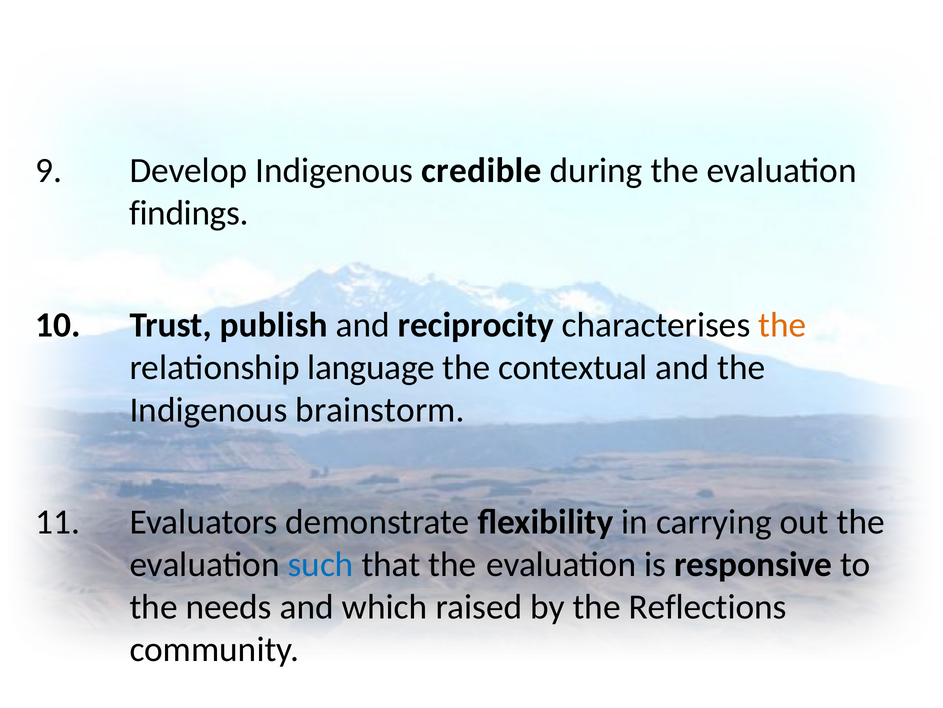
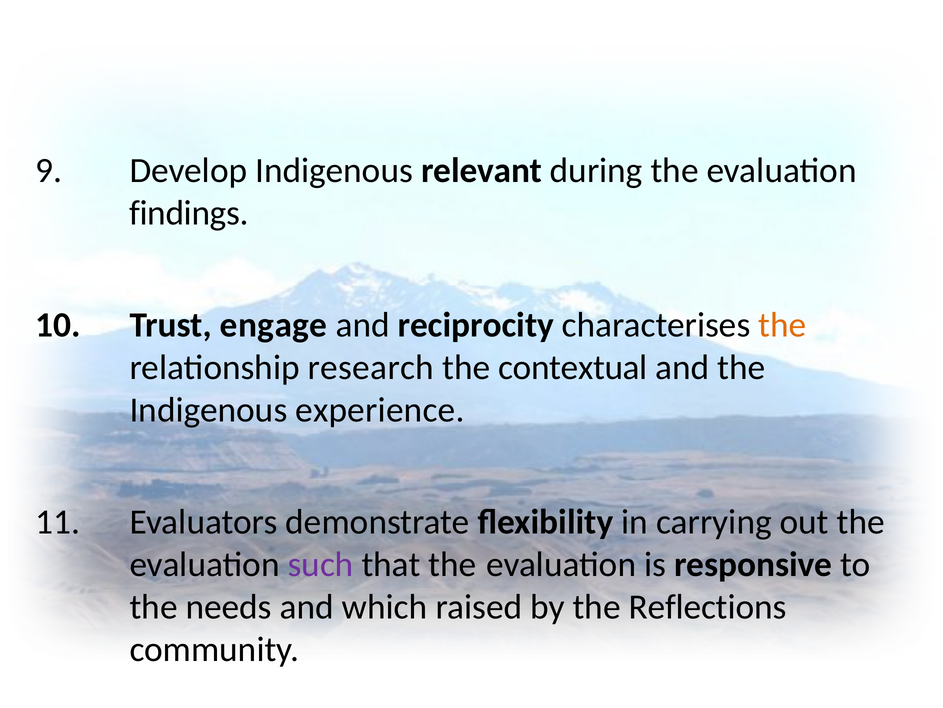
credible: credible -> relevant (482, 171)
publish: publish -> engage (274, 325)
language: language -> research (371, 367)
brainstorm: brainstorm -> experience (380, 410)
such colour: blue -> purple (321, 564)
